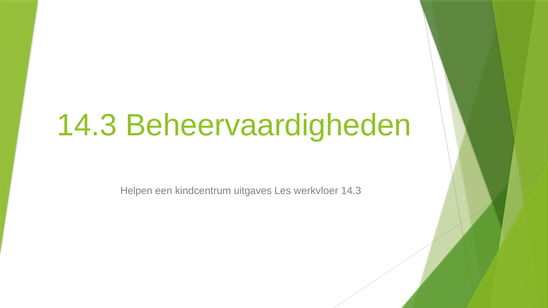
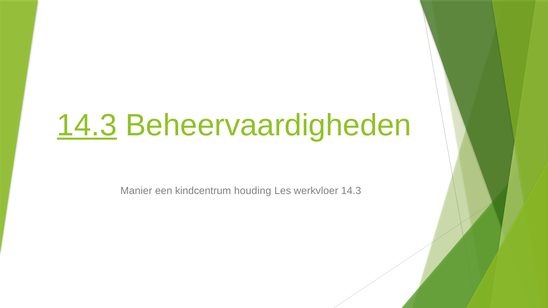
14.3 underline: none -> present (87, 126)
Helpen: Helpen -> Manier (136, 191)
uitgaves: uitgaves -> houding (253, 191)
